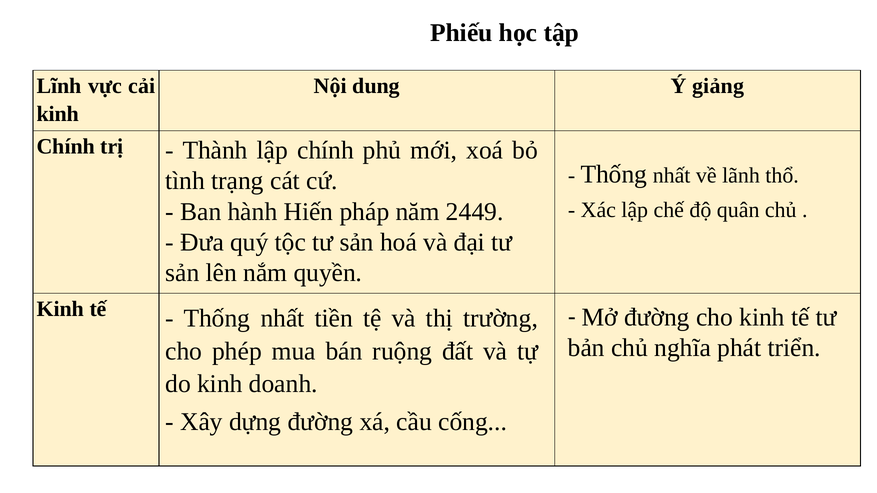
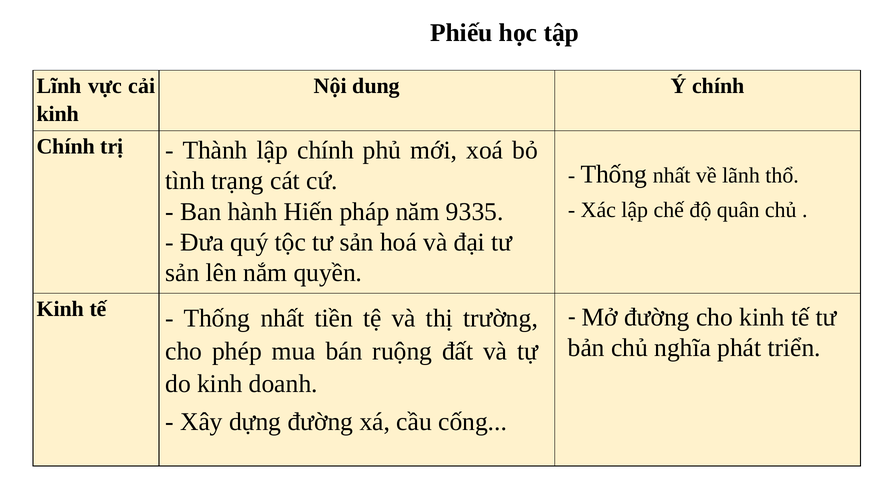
Ý giảng: giảng -> chính (718, 86)
2449: 2449 -> 9335 (475, 212)
